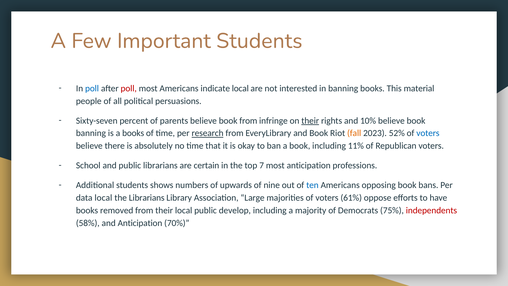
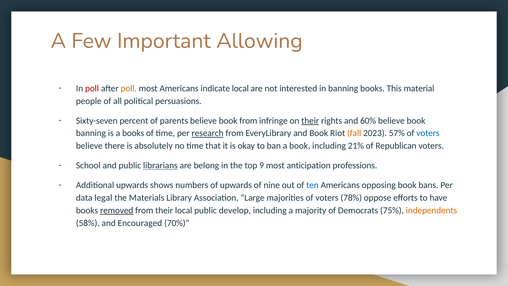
Important Students: Students -> Allowing (259, 41)
poll colour: blue -> red (92, 88)
poll colour: red -> orange (129, 88)
10%: 10% -> 60% (368, 121)
52%: 52% -> 57% (397, 133)
11%: 11% -> 21% (356, 146)
librarians underline: none -> present (160, 165)
certain: certain -> belong (206, 165)
7: 7 -> 9 (262, 165)
Additional students: students -> upwards (132, 185)
data local: local -> legal (103, 198)
the Librarians: Librarians -> Materials (147, 198)
61%: 61% -> 78% (351, 198)
removed underline: none -> present (117, 210)
independents colour: red -> orange (431, 210)
and Anticipation: Anticipation -> Encouraged (140, 223)
